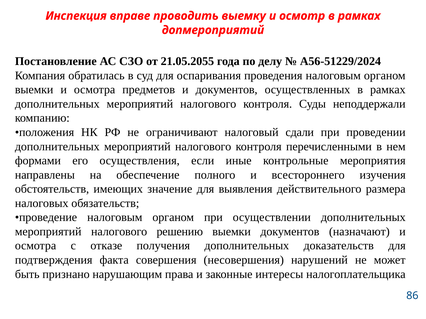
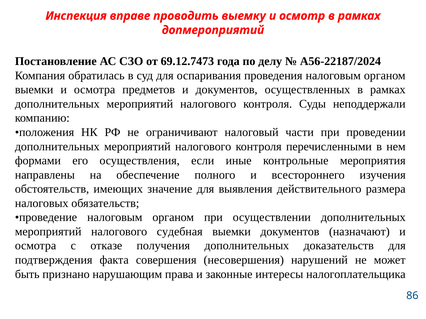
21.05.2055: 21.05.2055 -> 69.12.7473 (187, 61)
А56-51229/2024: А56-51229/2024 -> А56-22187/2024 (340, 61)
сдали: сдали -> части (300, 132)
решению: решению -> судебная (180, 232)
